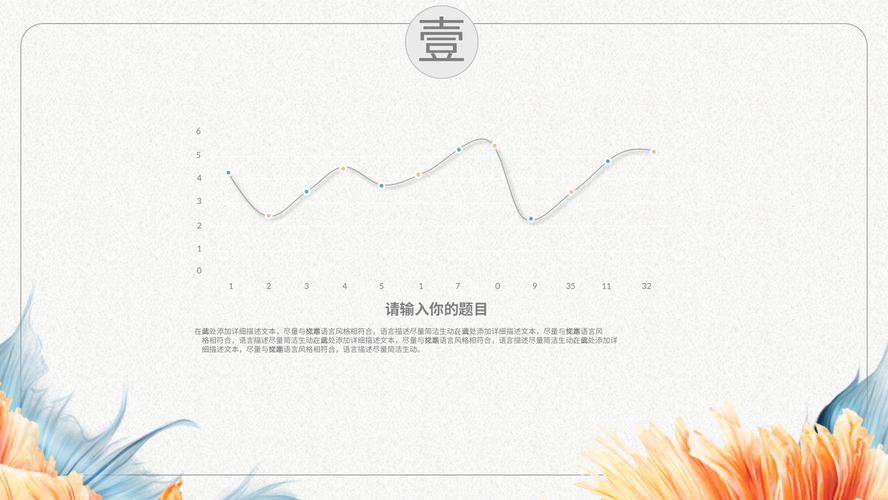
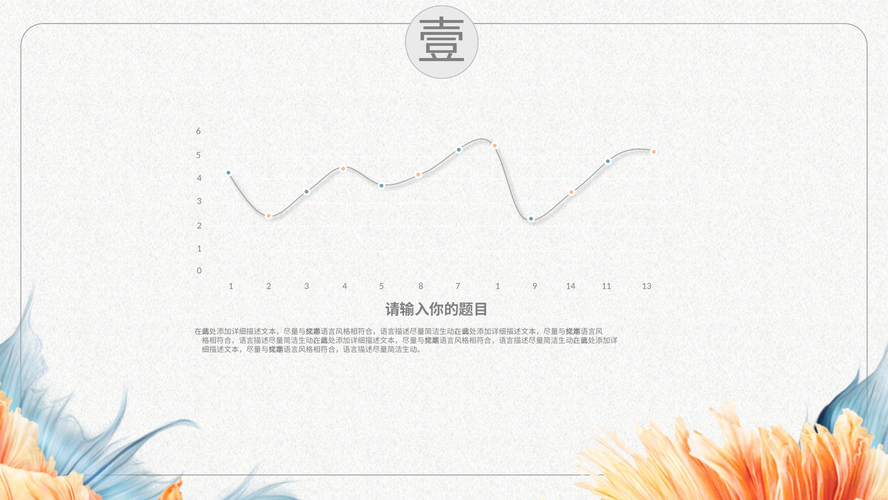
5 1: 1 -> 8 (421, 286)
7 0: 0 -> 1 (498, 286)
35: 35 -> 14 (571, 286)
32: 32 -> 13 (647, 286)
